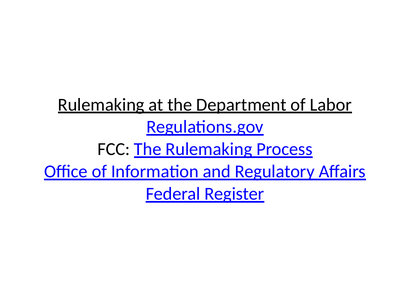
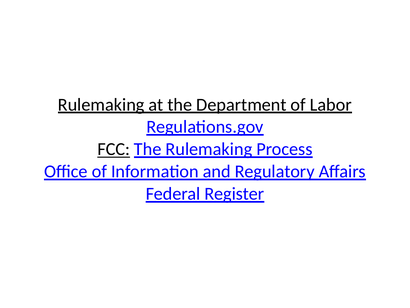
FCC underline: none -> present (114, 149)
